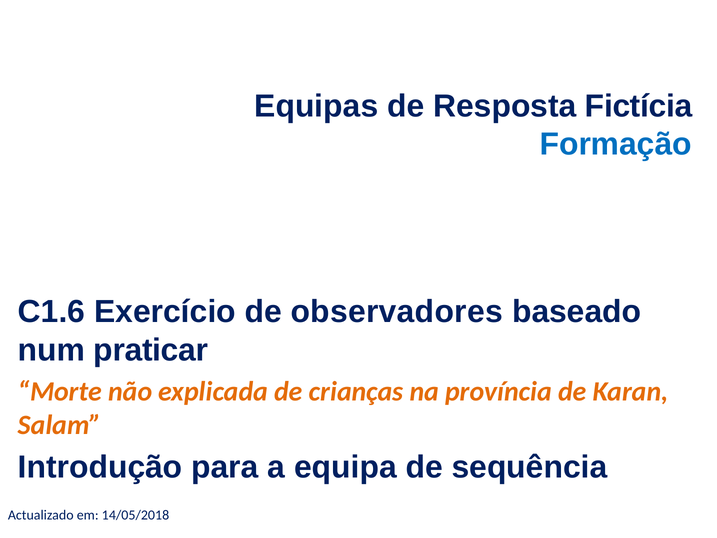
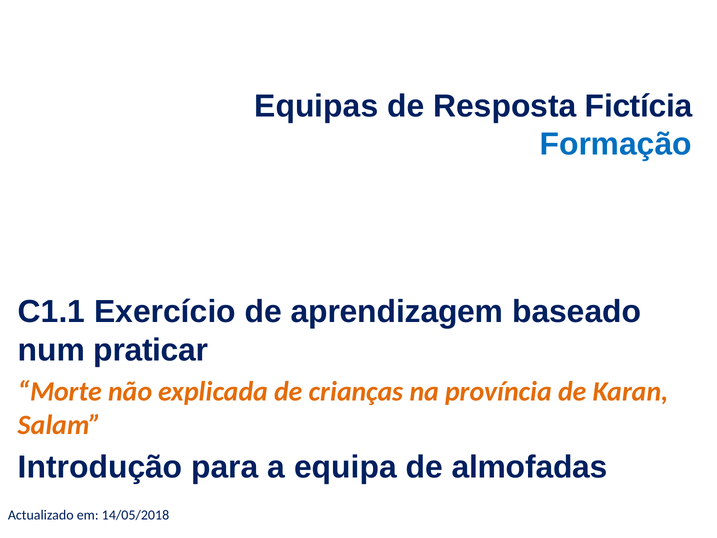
C1.6: C1.6 -> C1.1 (52, 312)
observadores: observadores -> aprendizagem (397, 312)
sequência: sequência -> almofadas (530, 467)
